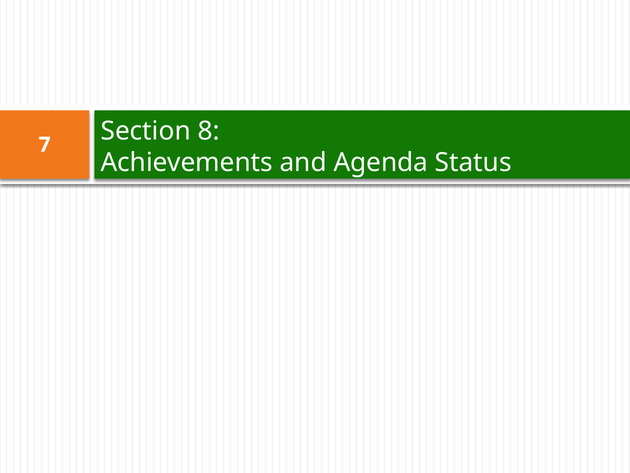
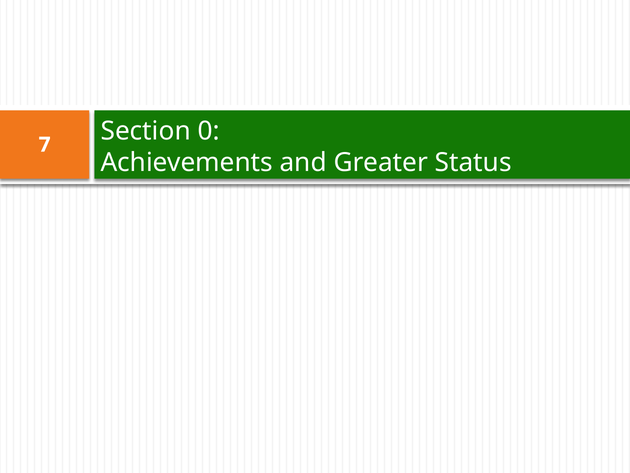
8: 8 -> 0 (209, 131)
Agenda: Agenda -> Greater (381, 162)
